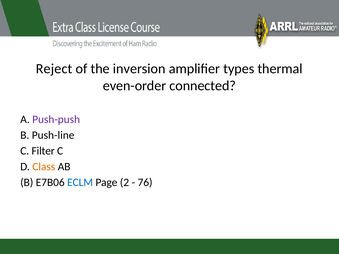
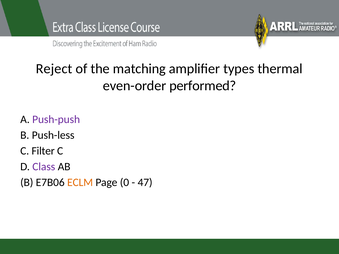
inversion: inversion -> matching (139, 69)
connected: connected -> performed (203, 86)
Push-line: Push-line -> Push-less (53, 135)
Class colour: orange -> purple (44, 167)
ECLM colour: blue -> orange (80, 183)
2: 2 -> 0 (124, 183)
76: 76 -> 47 (145, 183)
